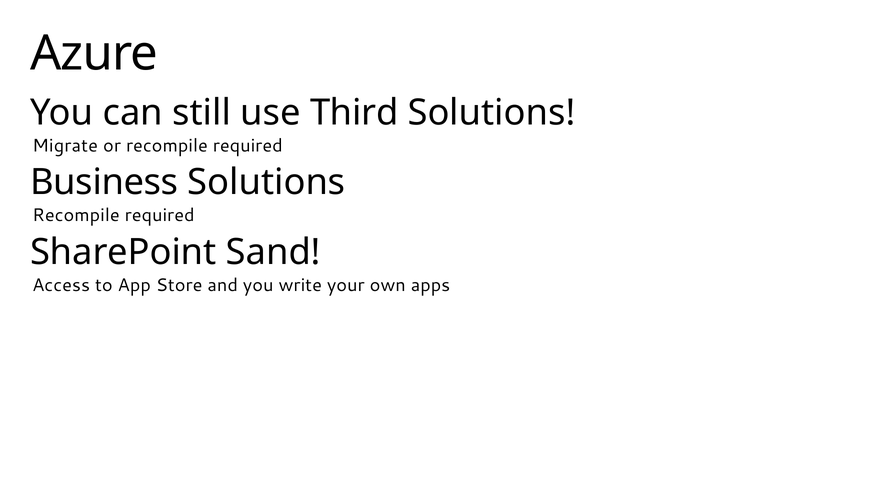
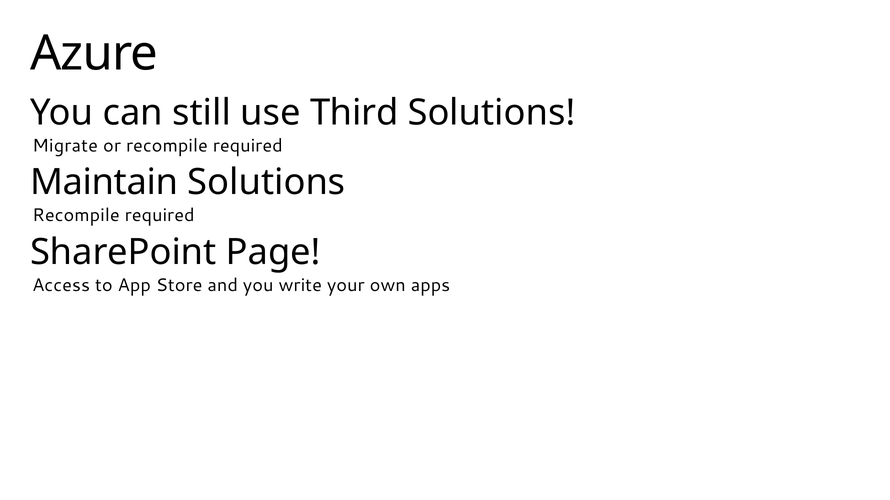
Business: Business -> Maintain (104, 183)
Sand: Sand -> Page (273, 252)
